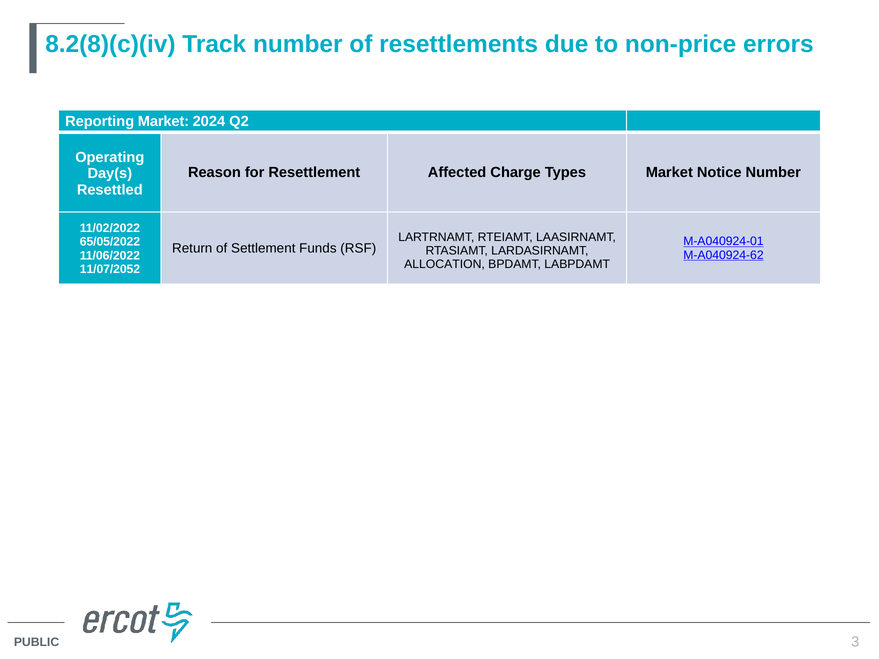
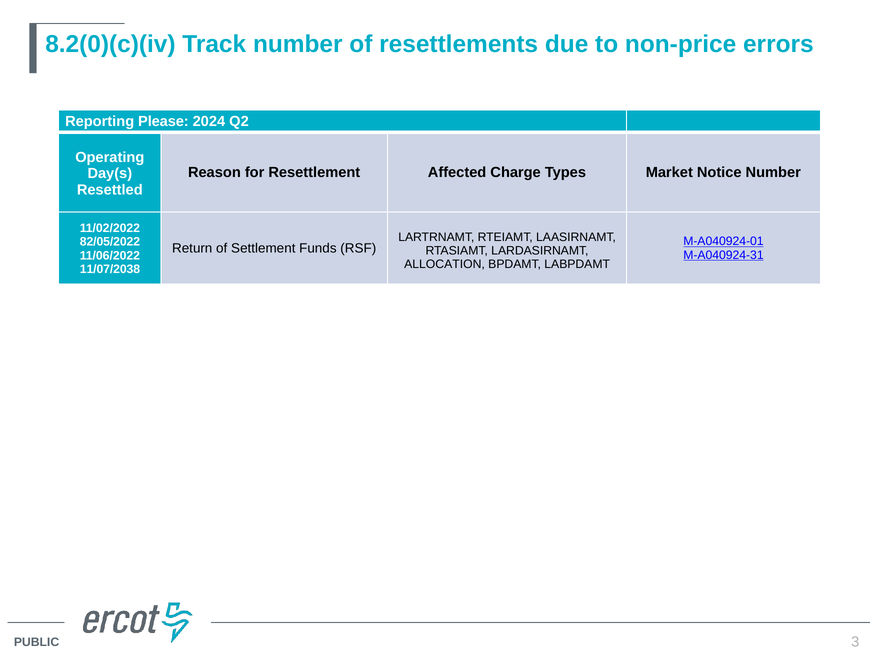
8.2(8)(c)(iv: 8.2(8)(c)(iv -> 8.2(0)(c)(iv (110, 44)
Reporting Market: Market -> Please (163, 121)
65/05/2022: 65/05/2022 -> 82/05/2022 (110, 242)
M-A040924-62: M-A040924-62 -> M-A040924-31 (723, 255)
11/07/2052: 11/07/2052 -> 11/07/2038 (110, 269)
